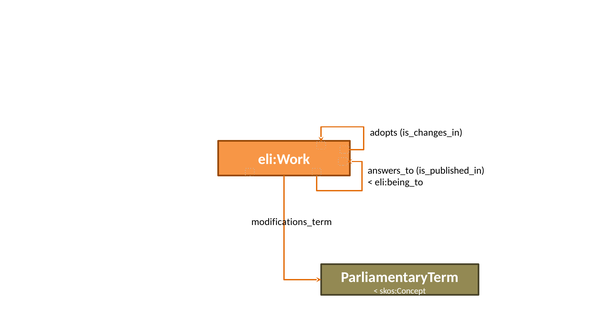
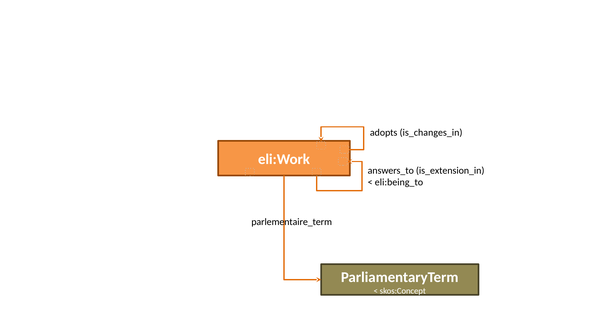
is_published_in: is_published_in -> is_extension_in (450, 170)
modifications_term: modifications_term -> parlementaire_term (292, 222)
